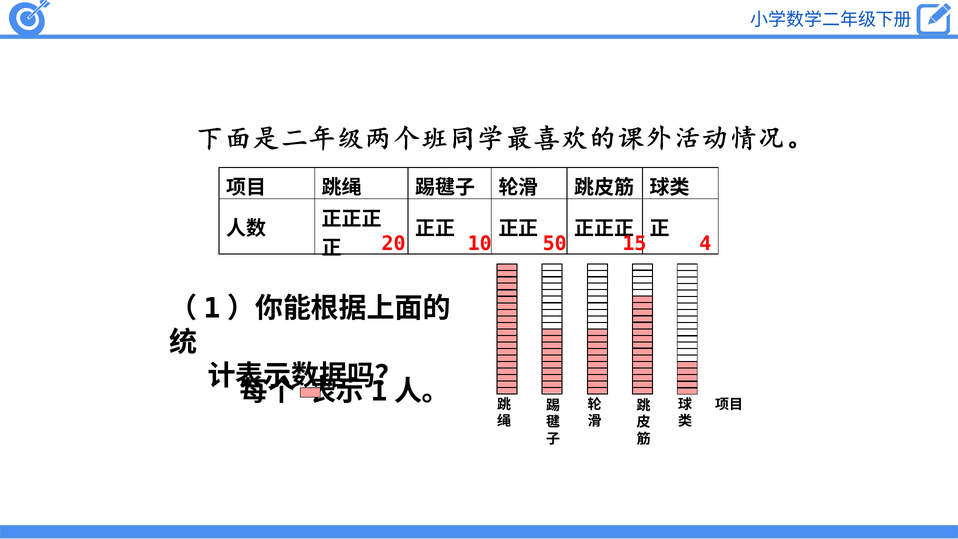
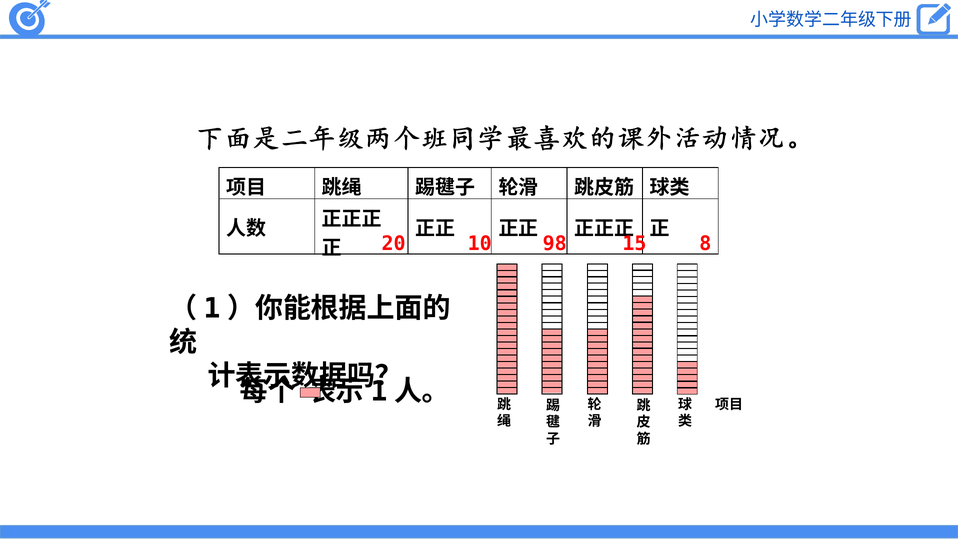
50: 50 -> 98 (555, 244)
4: 4 -> 8 (705, 244)
